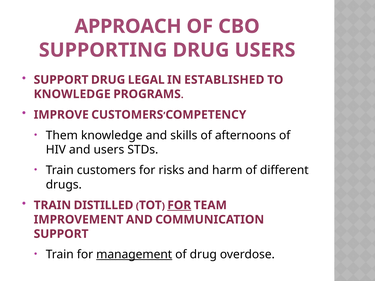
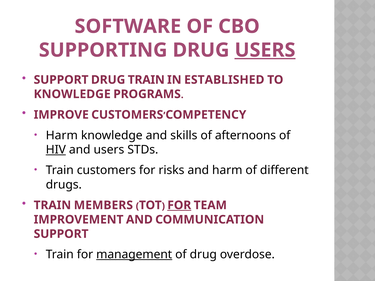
APPROACH: APPROACH -> SOFTWARE (128, 26)
USERS underline: none -> present (265, 50)
DRUG LEGAL: LEGAL -> TRAIN (146, 80)
Them: Them -> Harm (62, 135)
HIV underline: none -> present (56, 150)
DISTILLED: DISTILLED -> MEMBERS (103, 205)
